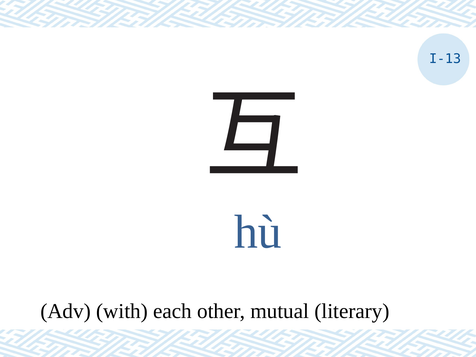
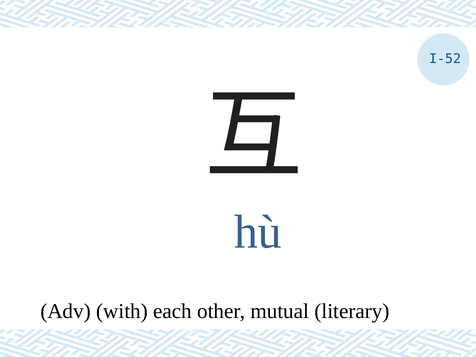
I-13: I-13 -> I-52 (445, 59)
